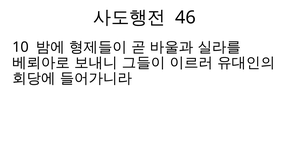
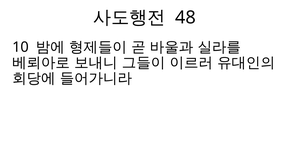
46: 46 -> 48 (185, 17)
